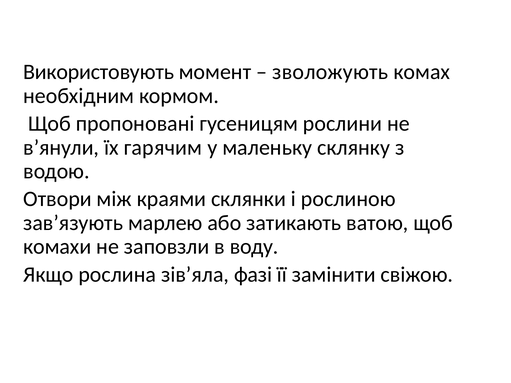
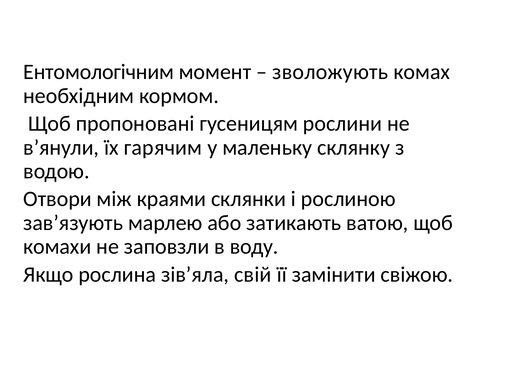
Використовують: Використовують -> Ентомологічним (99, 72)
фазі: фазі -> свій (253, 275)
